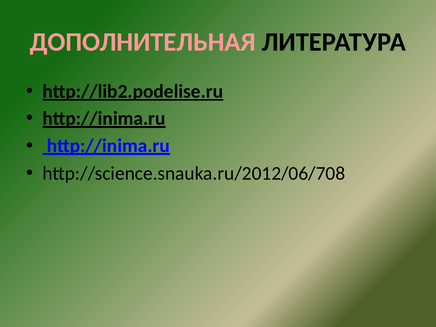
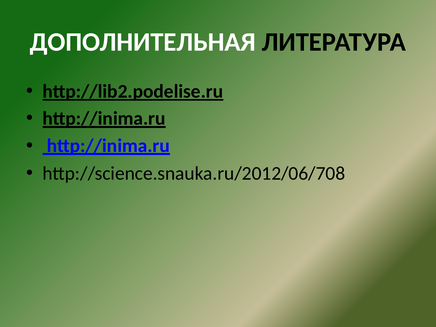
ДОПОЛНИТЕЛЬНАЯ colour: pink -> white (143, 42)
